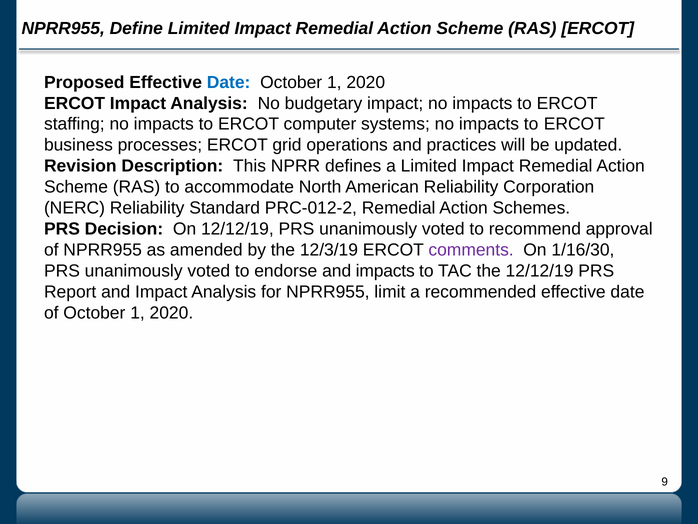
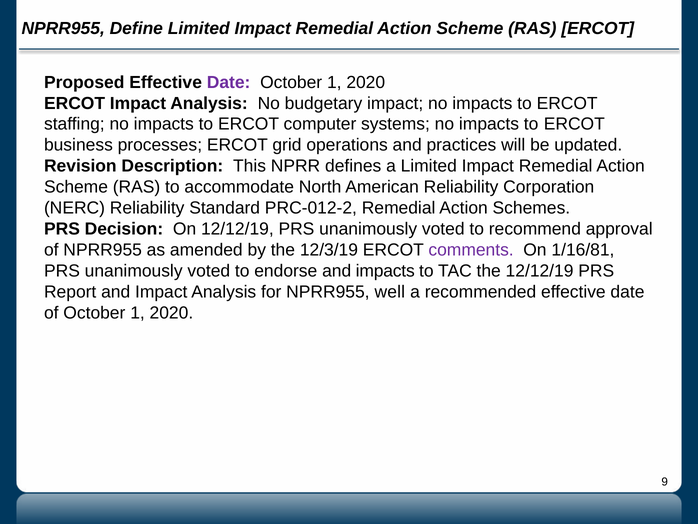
Date colour: blue -> purple (229, 82)
1/16/30: 1/16/30 -> 1/16/81 (583, 250)
limit: limit -> well (390, 292)
